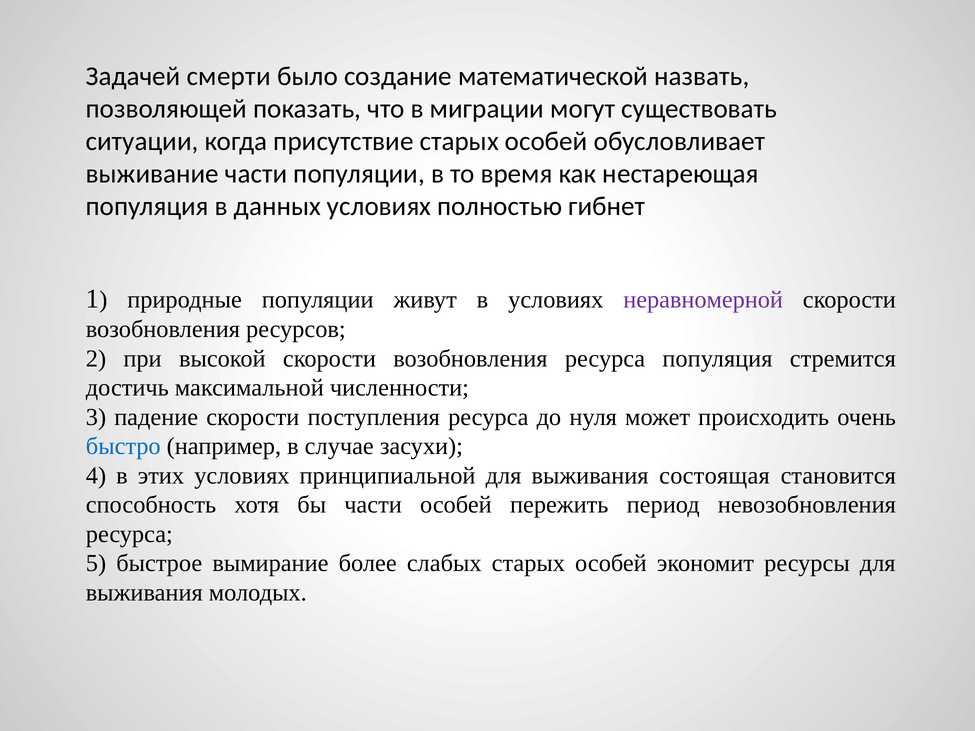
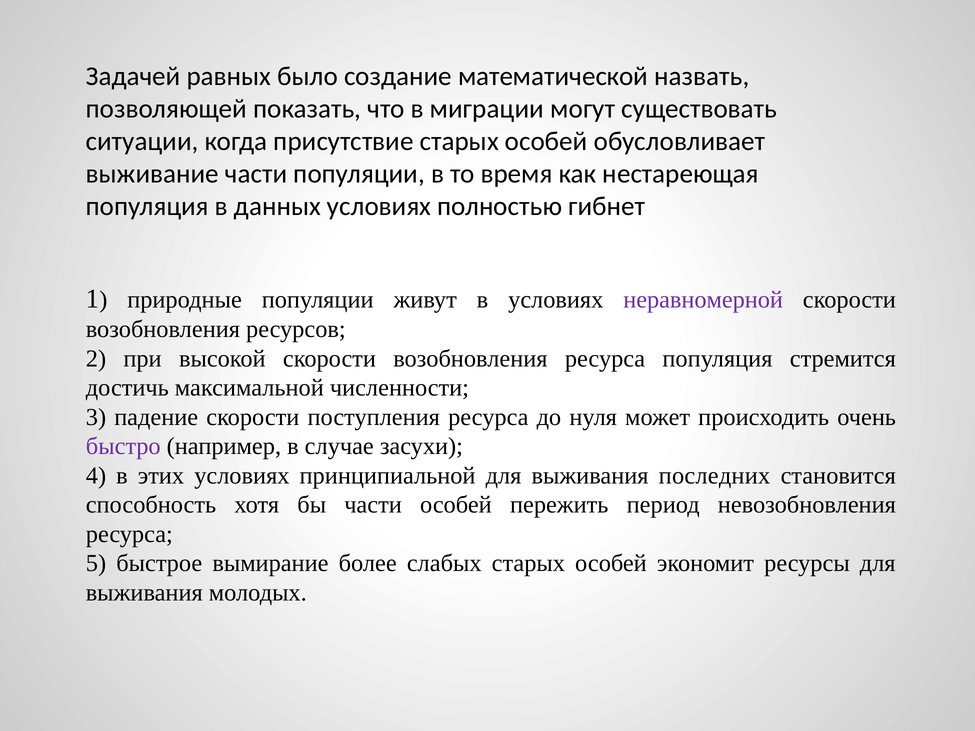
смерти: смерти -> равных (229, 76)
быстро colour: blue -> purple (123, 447)
состоящая: состоящая -> последних (714, 476)
